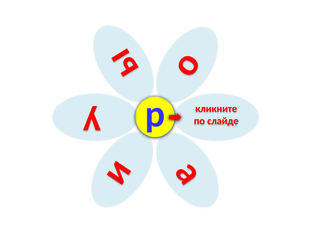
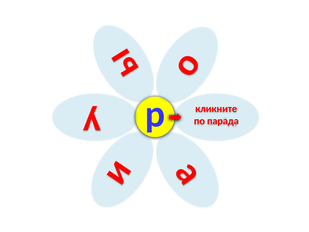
слайде: слайде -> парада (223, 121)
